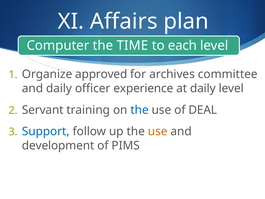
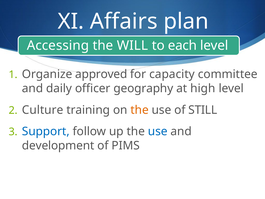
Computer: Computer -> Accessing (58, 45)
TIME: TIME -> WILL (132, 45)
archives: archives -> capacity (172, 74)
experience: experience -> geography (143, 88)
at daily: daily -> high (203, 88)
Servant: Servant -> Culture (43, 110)
the colour: blue -> orange (140, 110)
DEAL: DEAL -> STILL (203, 110)
use colour: orange -> blue (158, 131)
